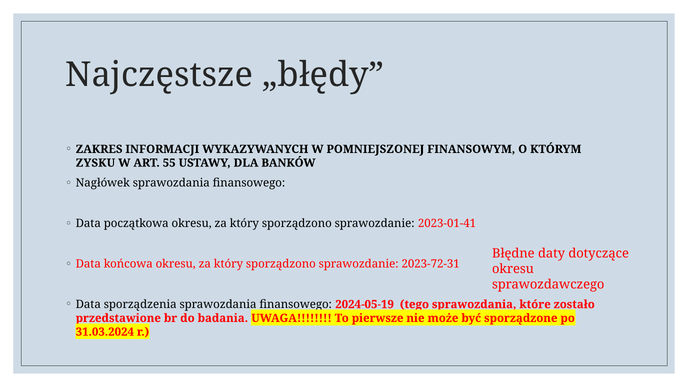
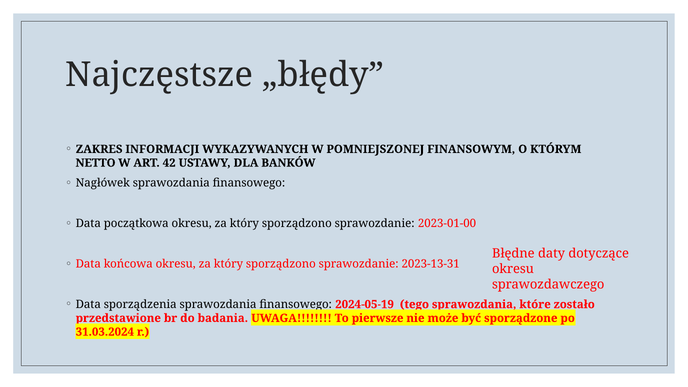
ZYSKU: ZYSKU -> NETTO (96, 163)
55: 55 -> 42 (169, 163)
2023-01-41: 2023-01-41 -> 2023-01-00 (447, 224)
2023-72-31: 2023-72-31 -> 2023-13-31 (431, 264)
